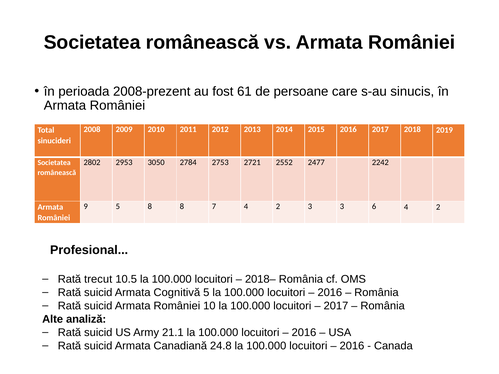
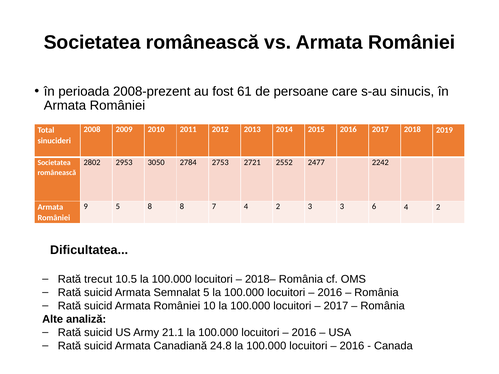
Profesional: Profesional -> Dificultatea (89, 250)
Cognitivă: Cognitivă -> Semnalat (177, 293)
